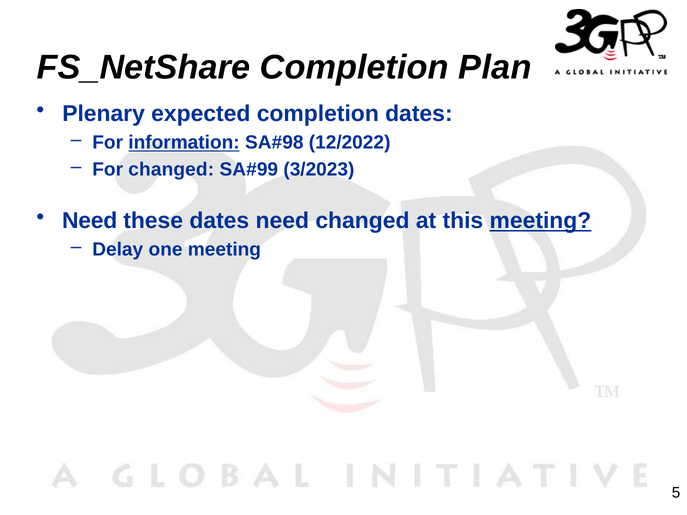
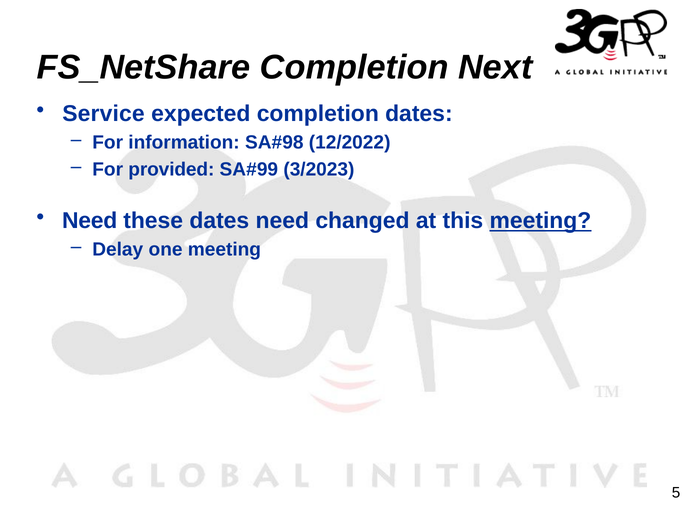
Plan: Plan -> Next (495, 68)
Plenary: Plenary -> Service (103, 114)
information underline: present -> none (184, 143)
For changed: changed -> provided (171, 169)
